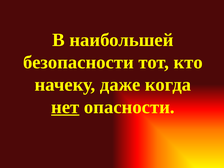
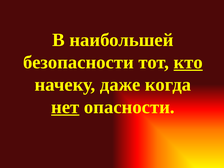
кто underline: none -> present (188, 62)
